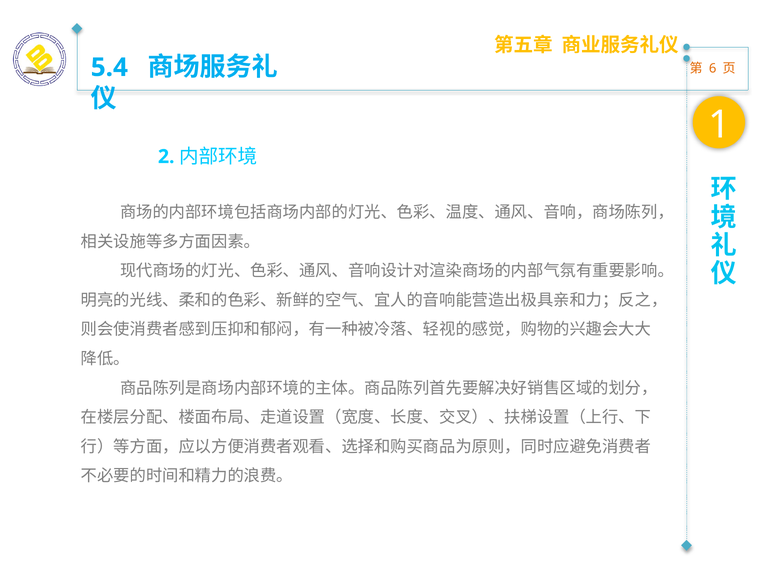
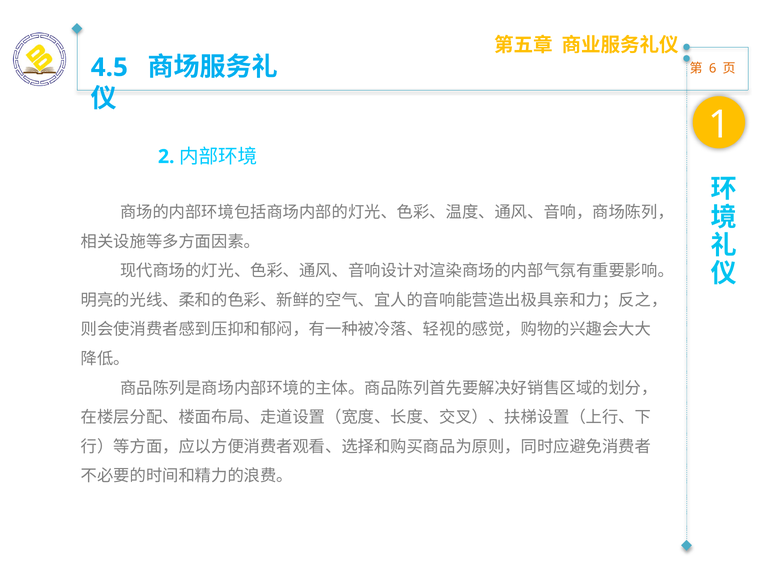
5.4: 5.4 -> 4.5 (109, 67)
